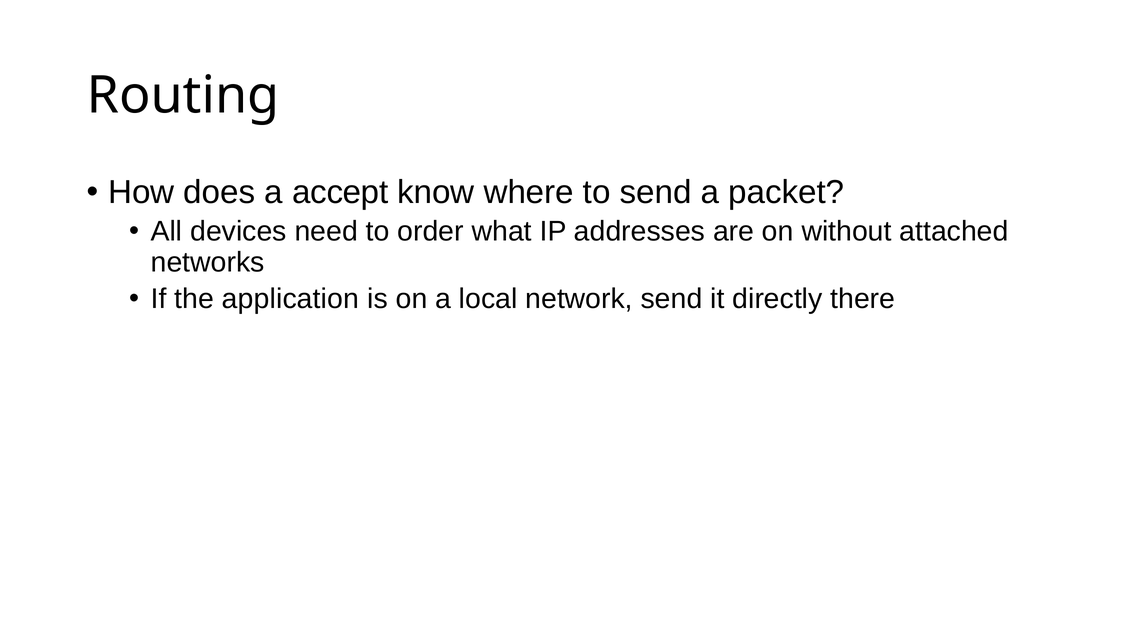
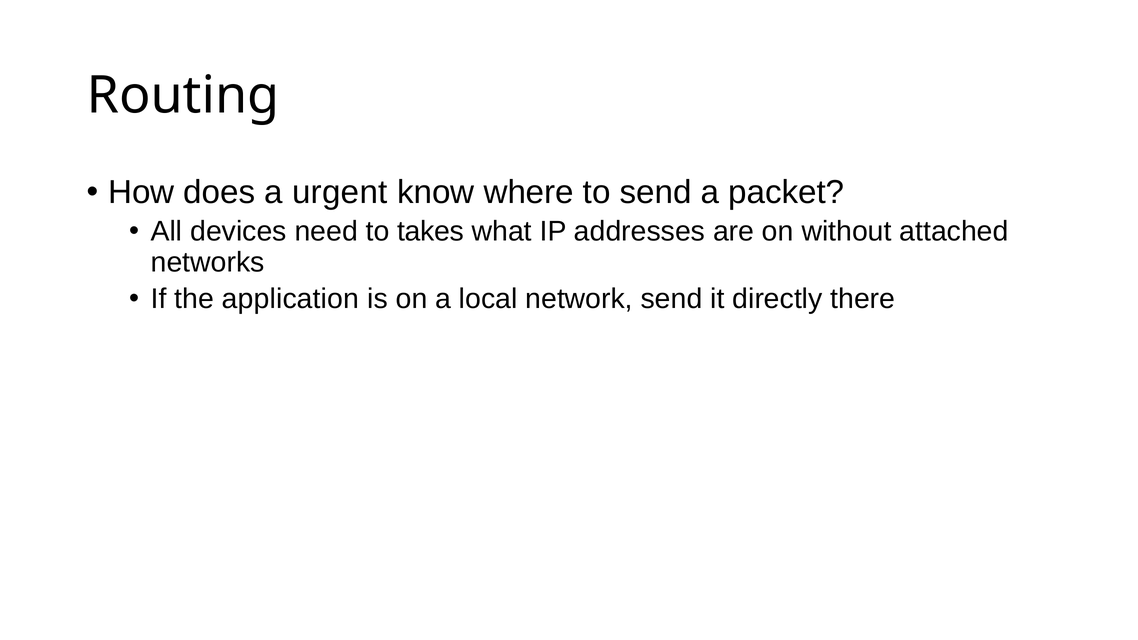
accept: accept -> urgent (340, 192)
order: order -> takes (431, 232)
